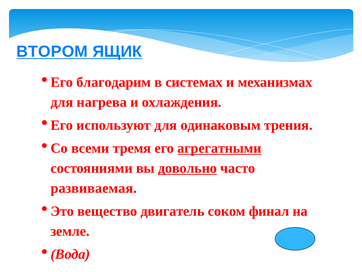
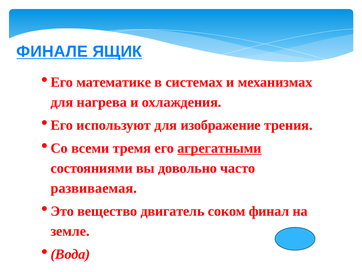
ВТОРОМ: ВТОРОМ -> ФИНАЛЕ (52, 51)
благодарим: благодарим -> математике (114, 82)
одинаковым: одинаковым -> изображение (221, 125)
довольно underline: present -> none (188, 168)
